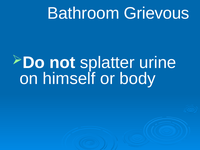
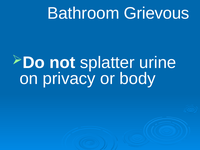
himself: himself -> privacy (69, 79)
